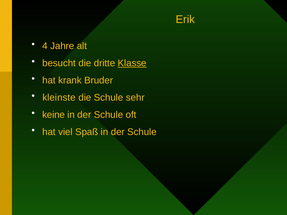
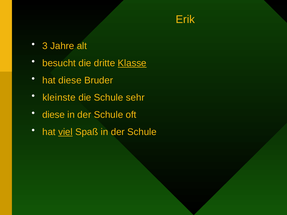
4: 4 -> 3 (45, 46)
hat krank: krank -> diese (70, 80)
keine: keine -> diese (54, 115)
viel underline: none -> present (65, 132)
